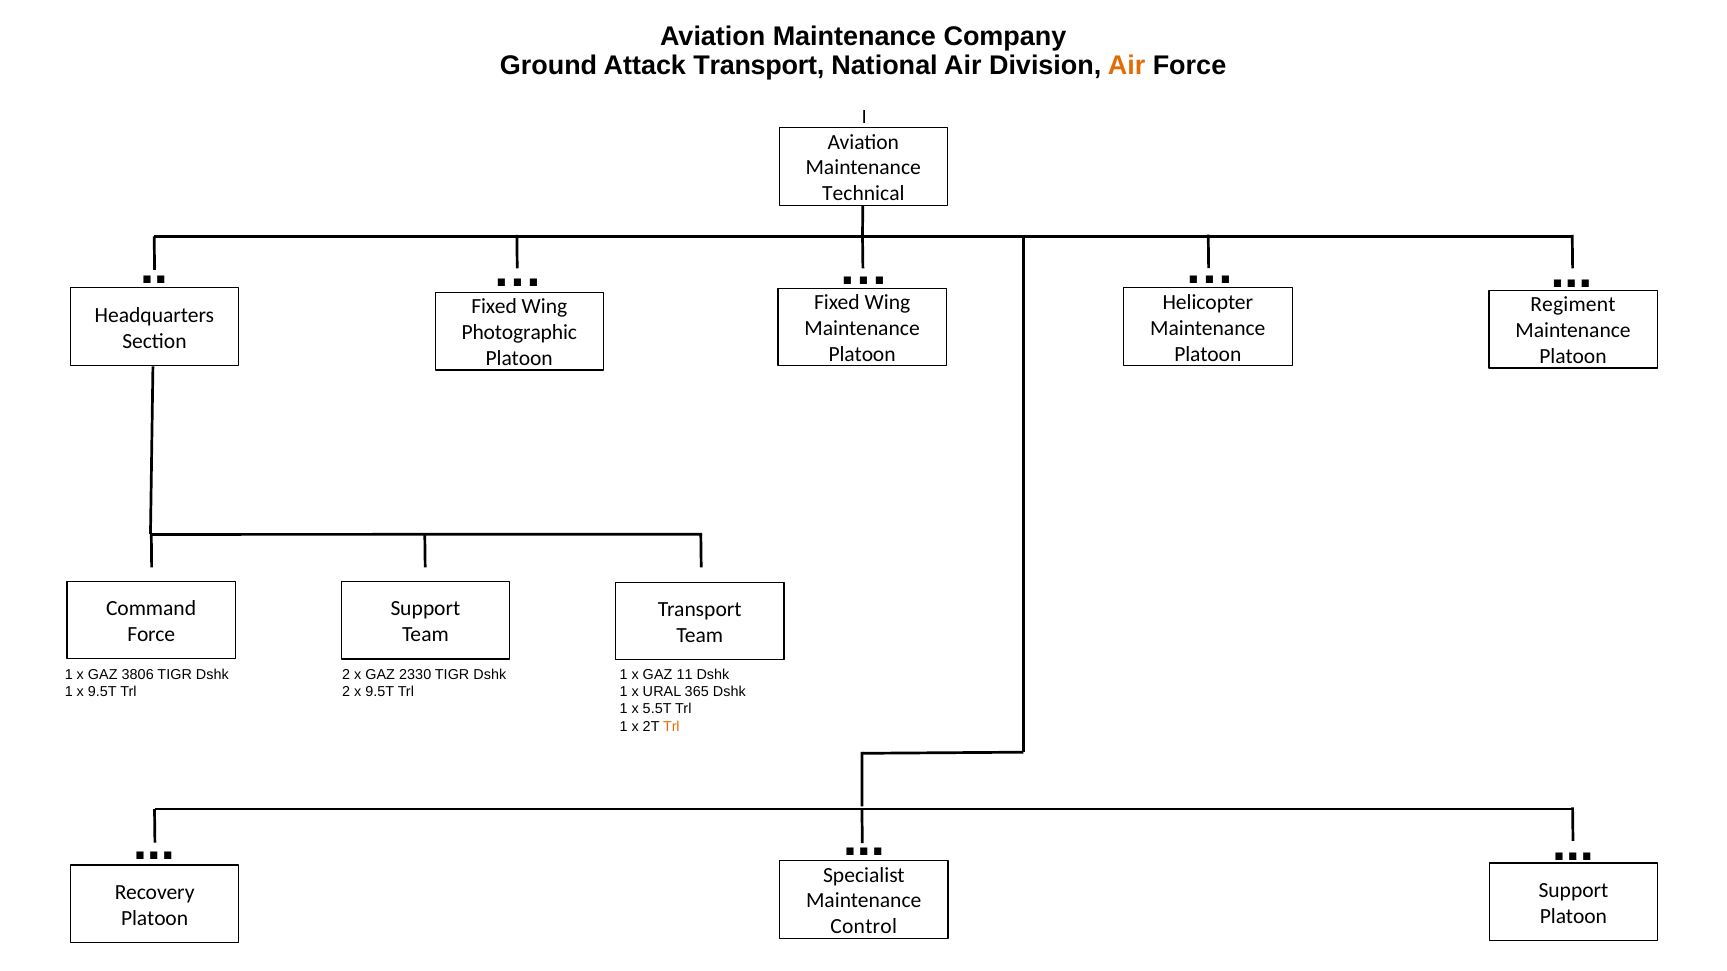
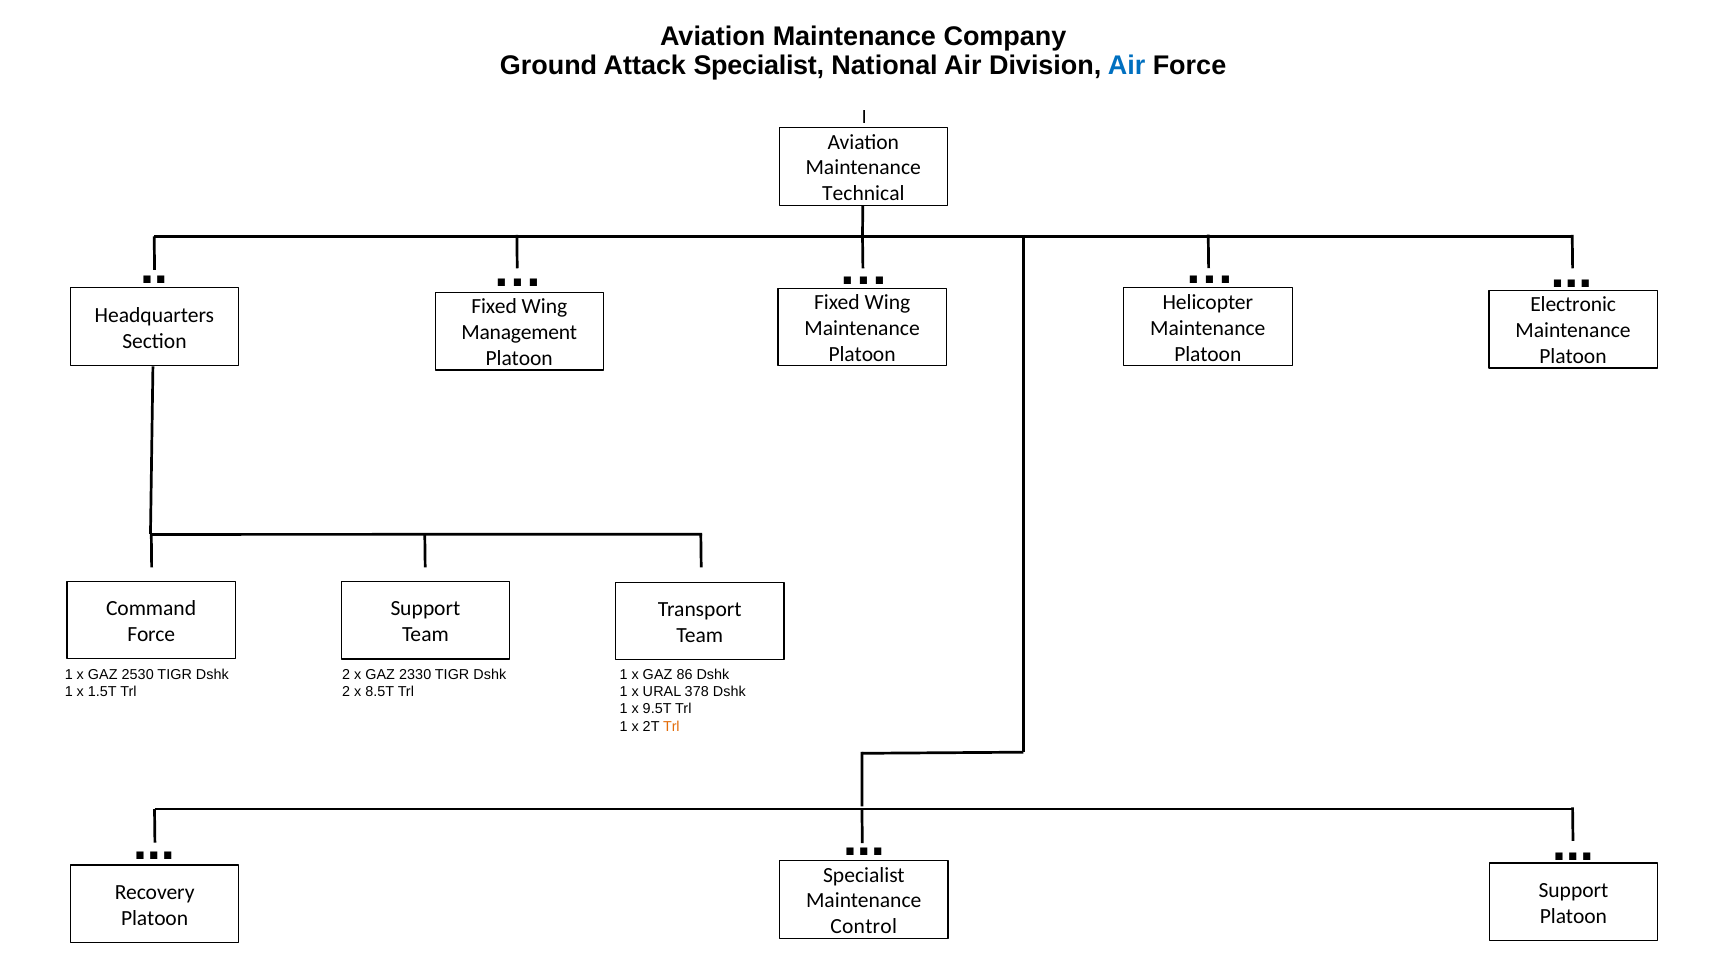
Attack Transport: Transport -> Specialist (759, 66)
Air colour: orange -> blue (1127, 66)
Regiment: Regiment -> Electronic (1573, 305)
Photographic: Photographic -> Management (519, 333)
3806: 3806 -> 2530 (138, 675)
11: 11 -> 86 (685, 675)
1 x 9.5T: 9.5T -> 1.5T (102, 692)
2 x 9.5T: 9.5T -> 8.5T (380, 692)
365: 365 -> 378 (697, 692)
5.5T: 5.5T -> 9.5T (657, 710)
